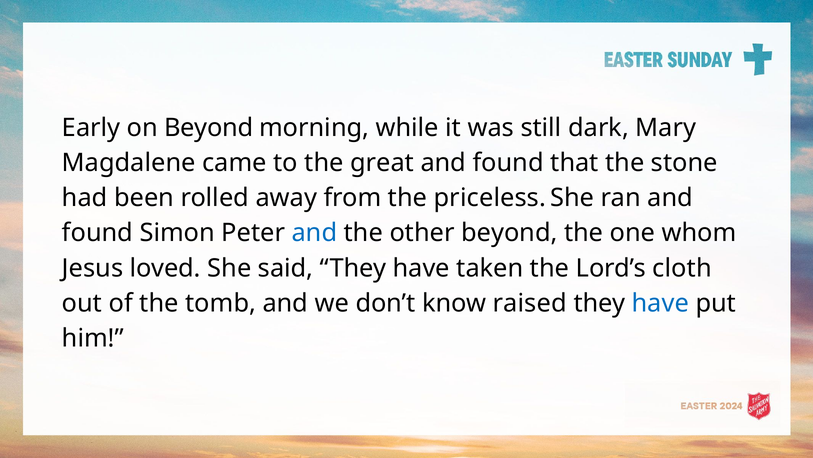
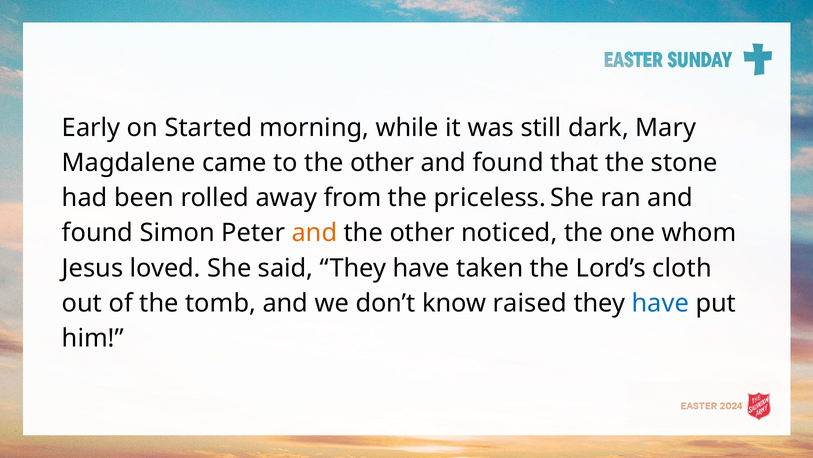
on Beyond: Beyond -> Started (209, 128)
to the great: great -> other (382, 163)
and colour: blue -> orange (314, 233)
other beyond: beyond -> noticed (509, 233)
